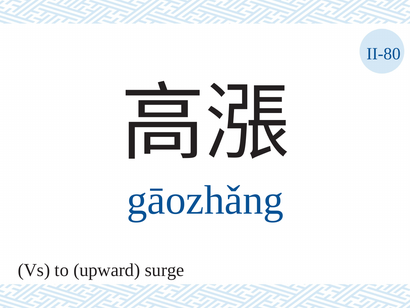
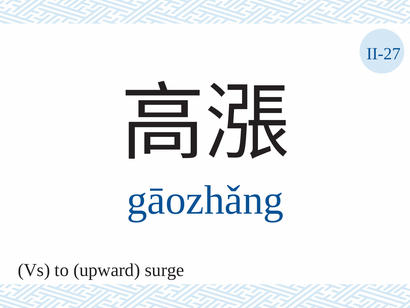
II-80: II-80 -> II-27 (384, 54)
